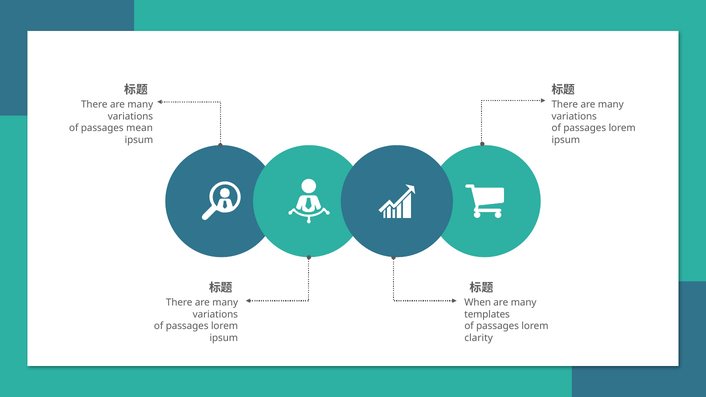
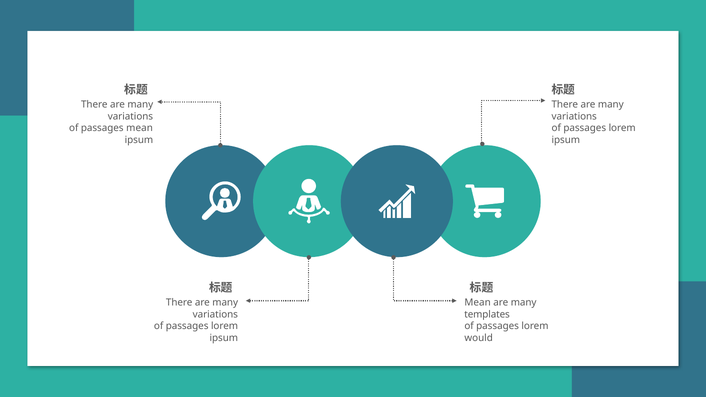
When: When -> Mean (478, 303)
clarity: clarity -> would (479, 338)
